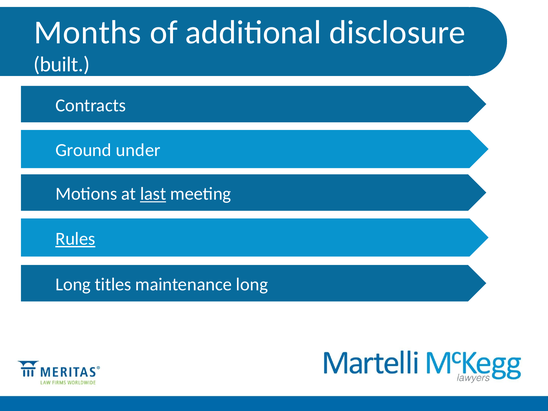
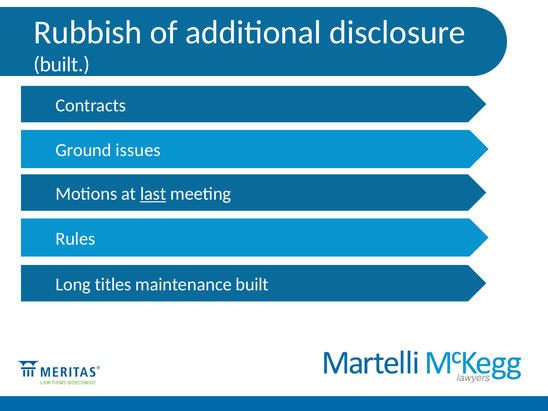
Months: Months -> Rubbish (88, 32)
under: under -> issues (138, 150)
Rules underline: present -> none (75, 239)
maintenance long: long -> built (252, 284)
